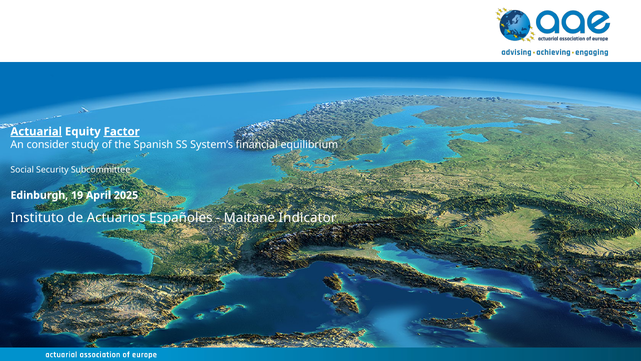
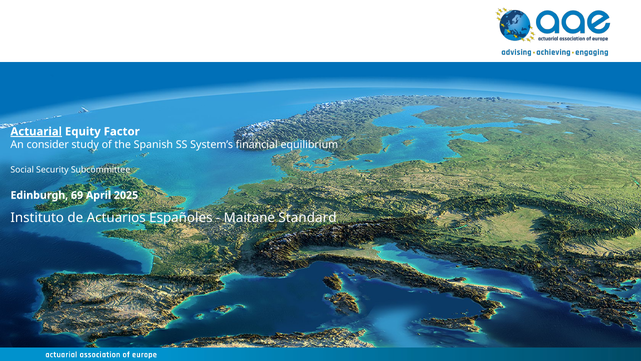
Factor underline: present -> none (122, 131)
19: 19 -> 69 (77, 195)
Indicator: Indicator -> Standard (308, 218)
